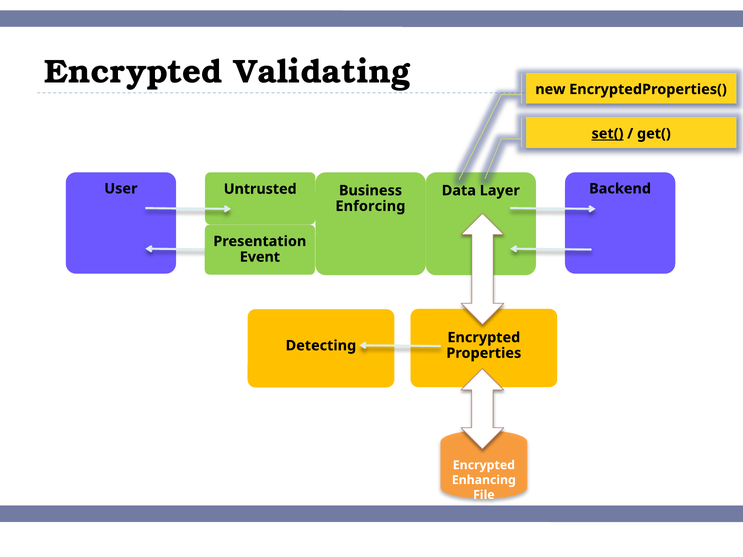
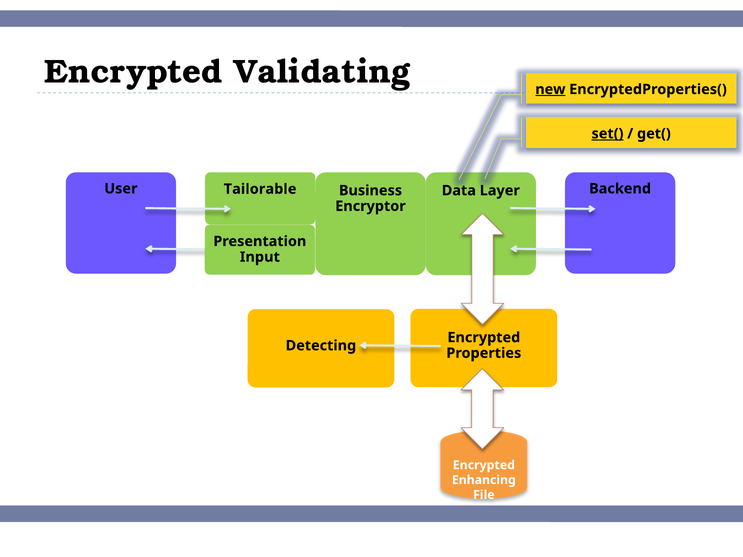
new underline: none -> present (550, 89)
Untrusted: Untrusted -> Tailorable (260, 189)
Enforcing: Enforcing -> Encryptor (370, 206)
Event: Event -> Input (260, 257)
